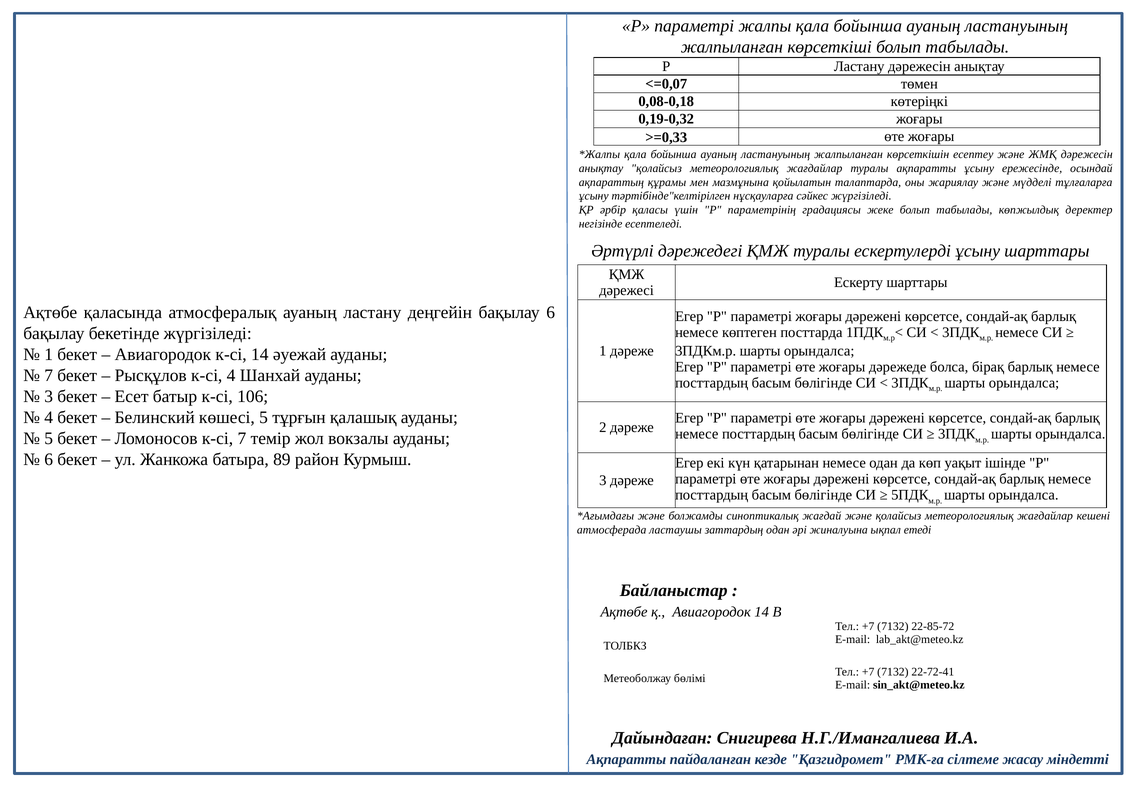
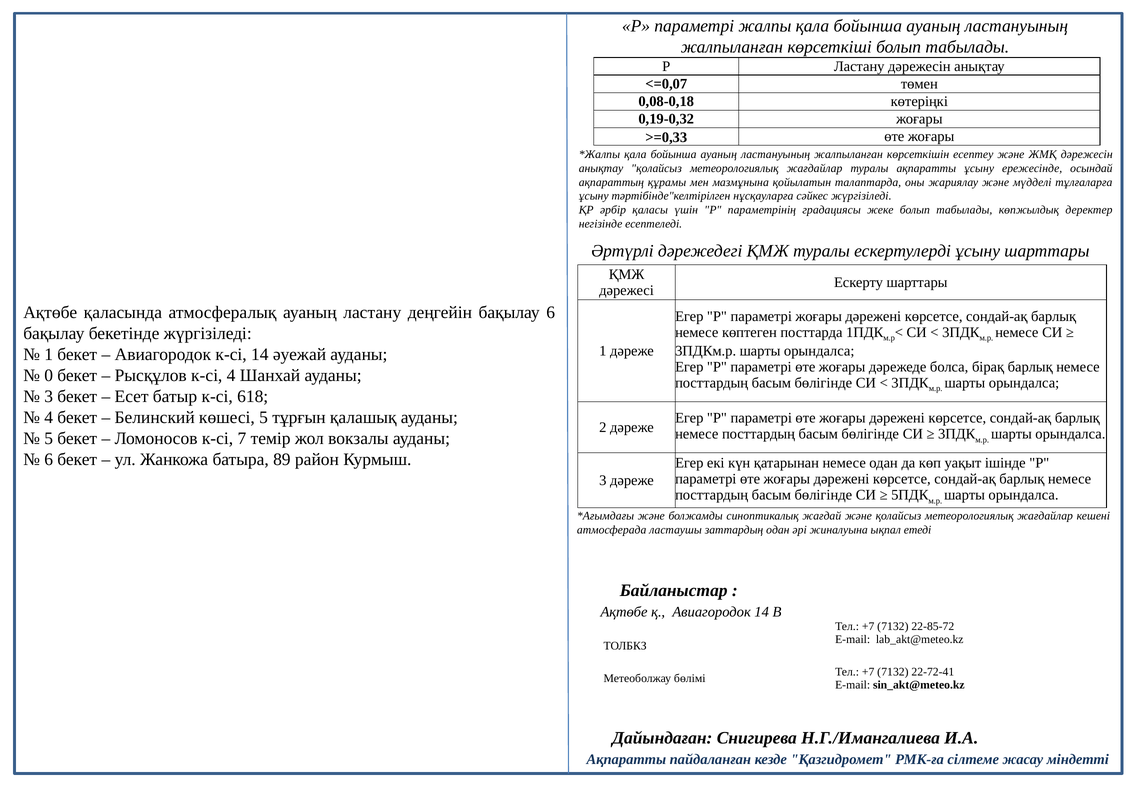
7: 7 -> 0 (49, 375)
106: 106 -> 618 (253, 396)
